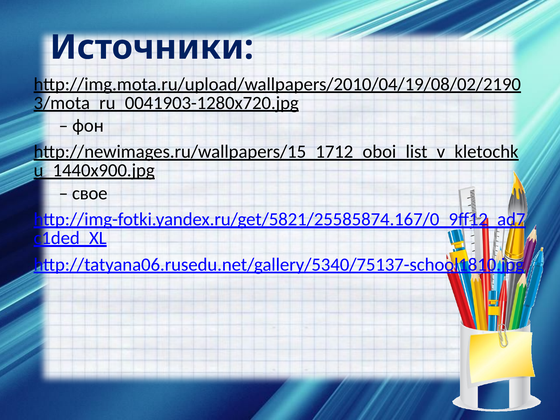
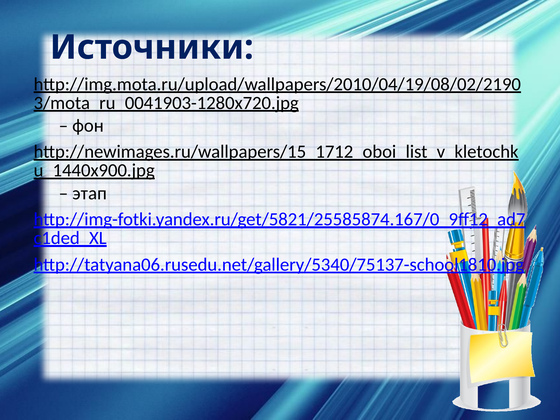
свое: свое -> этап (90, 193)
